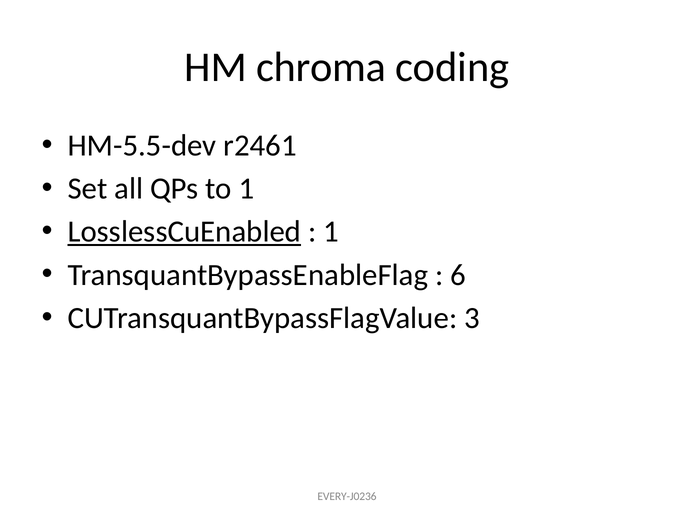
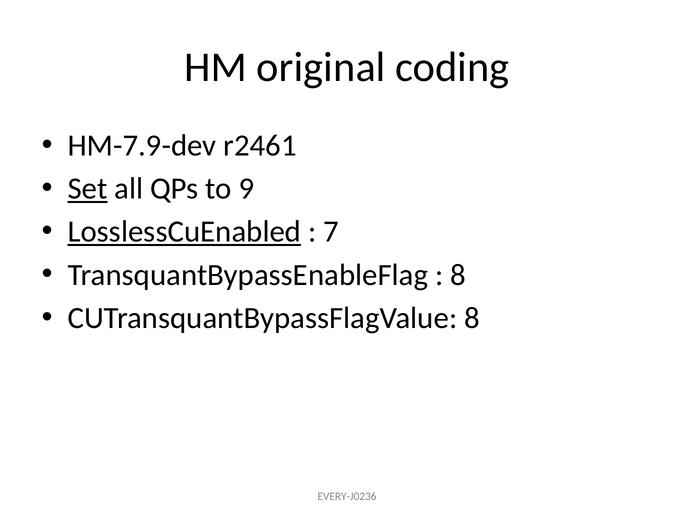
chroma: chroma -> original (321, 67)
HM-5.5-dev: HM-5.5-dev -> HM-7.9-dev (142, 146)
Set underline: none -> present (88, 189)
to 1: 1 -> 9 (247, 189)
1: 1 -> 7 (331, 232)
6: 6 -> 8 (458, 275)
CUTransquantBypassFlagValue 3: 3 -> 8 (472, 318)
